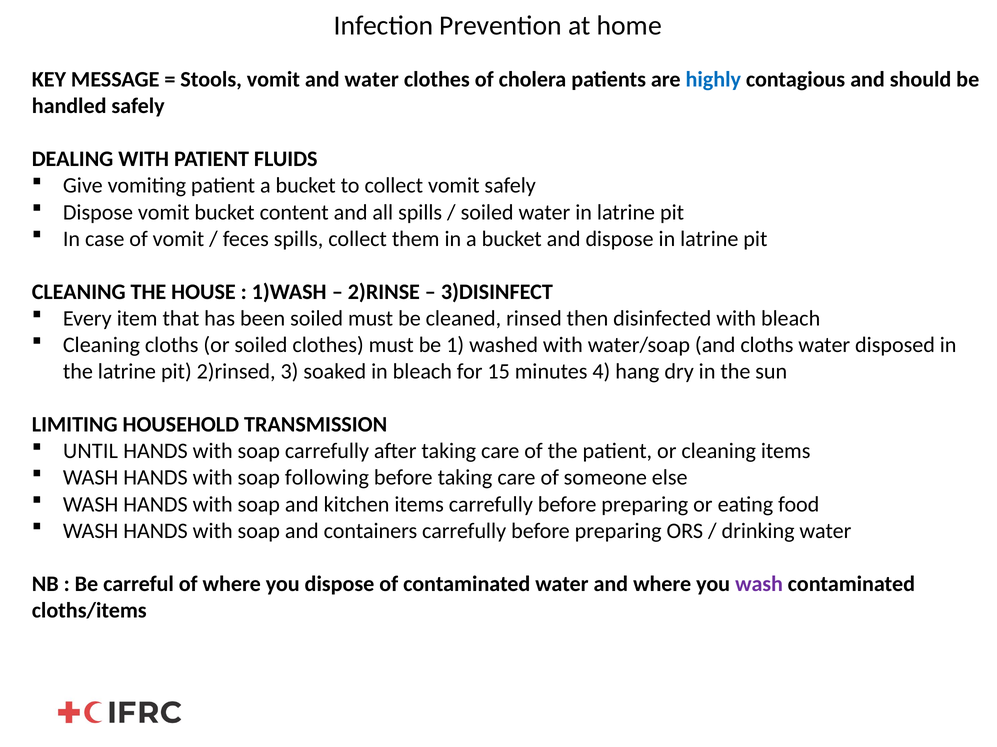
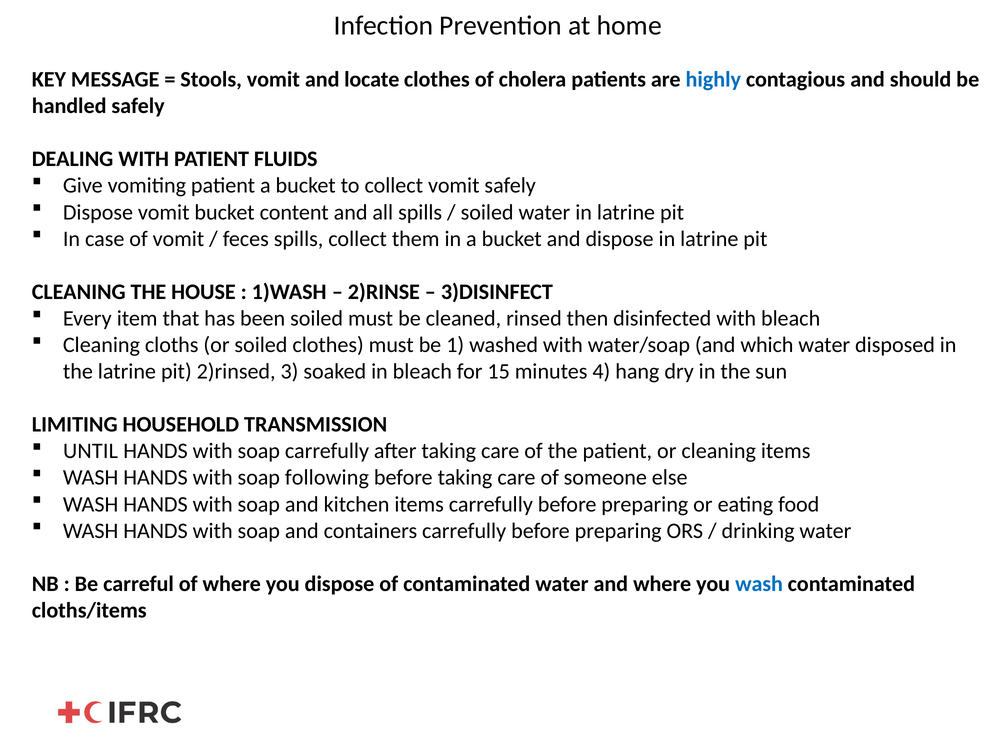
and water: water -> locate (372, 80)
and cloths: cloths -> which (767, 345)
wash colour: purple -> blue (759, 584)
